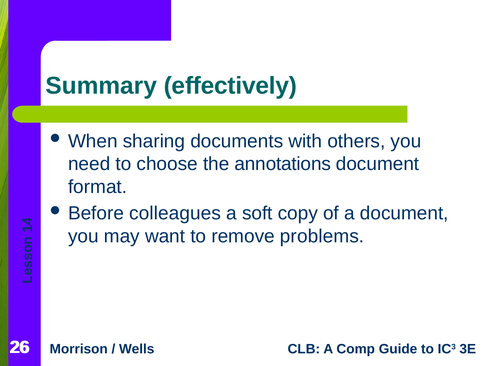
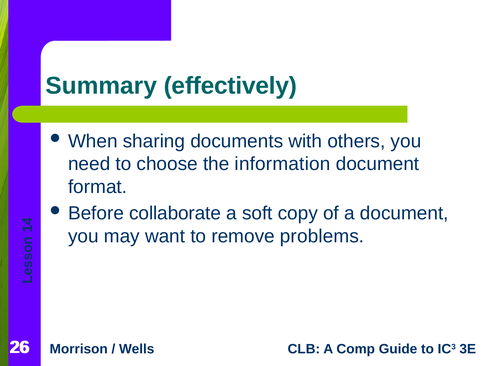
annotations: annotations -> information (283, 164)
colleagues: colleagues -> collaborate (175, 214)
